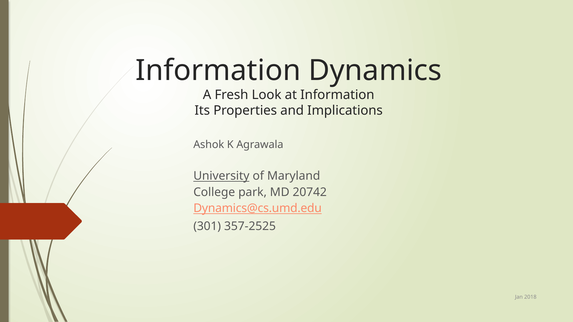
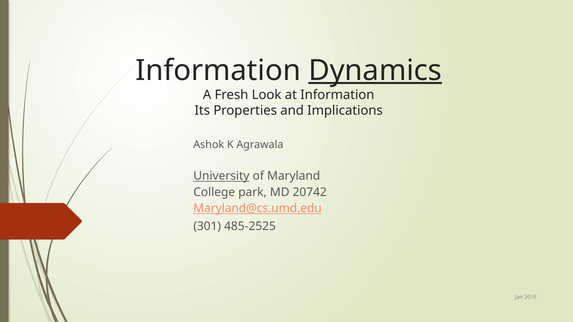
Dynamics underline: none -> present (375, 70)
Dynamics@cs.umd.edu: Dynamics@cs.umd.edu -> Maryland@cs.umd.edu (258, 208)
357-2525: 357-2525 -> 485-2525 (250, 227)
